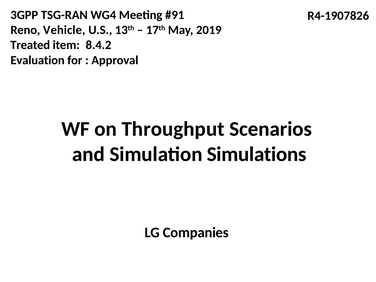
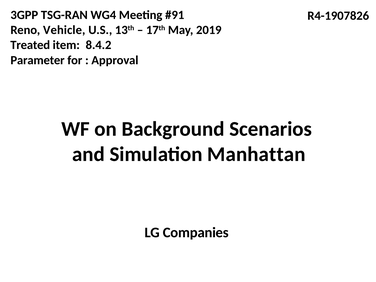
Evaluation: Evaluation -> Parameter (38, 60)
Throughput: Throughput -> Background (173, 129)
Simulations: Simulations -> Manhattan (256, 154)
